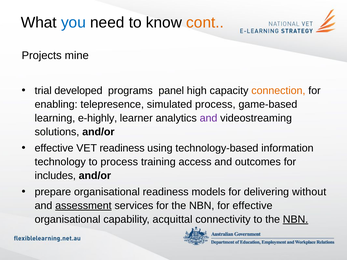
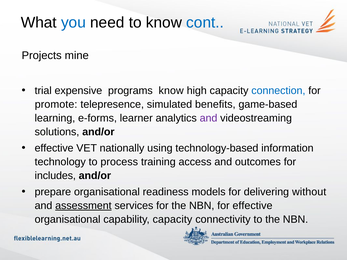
cont colour: orange -> blue (205, 22)
developed: developed -> expensive (78, 91)
programs panel: panel -> know (171, 91)
connection colour: orange -> blue (278, 91)
enabling: enabling -> promote (56, 105)
simulated process: process -> benefits (215, 105)
e-highly: e-highly -> e-forms (98, 118)
VET readiness: readiness -> nationally (122, 148)
capability acquittal: acquittal -> capacity (172, 220)
NBN underline: present -> none (296, 220)
